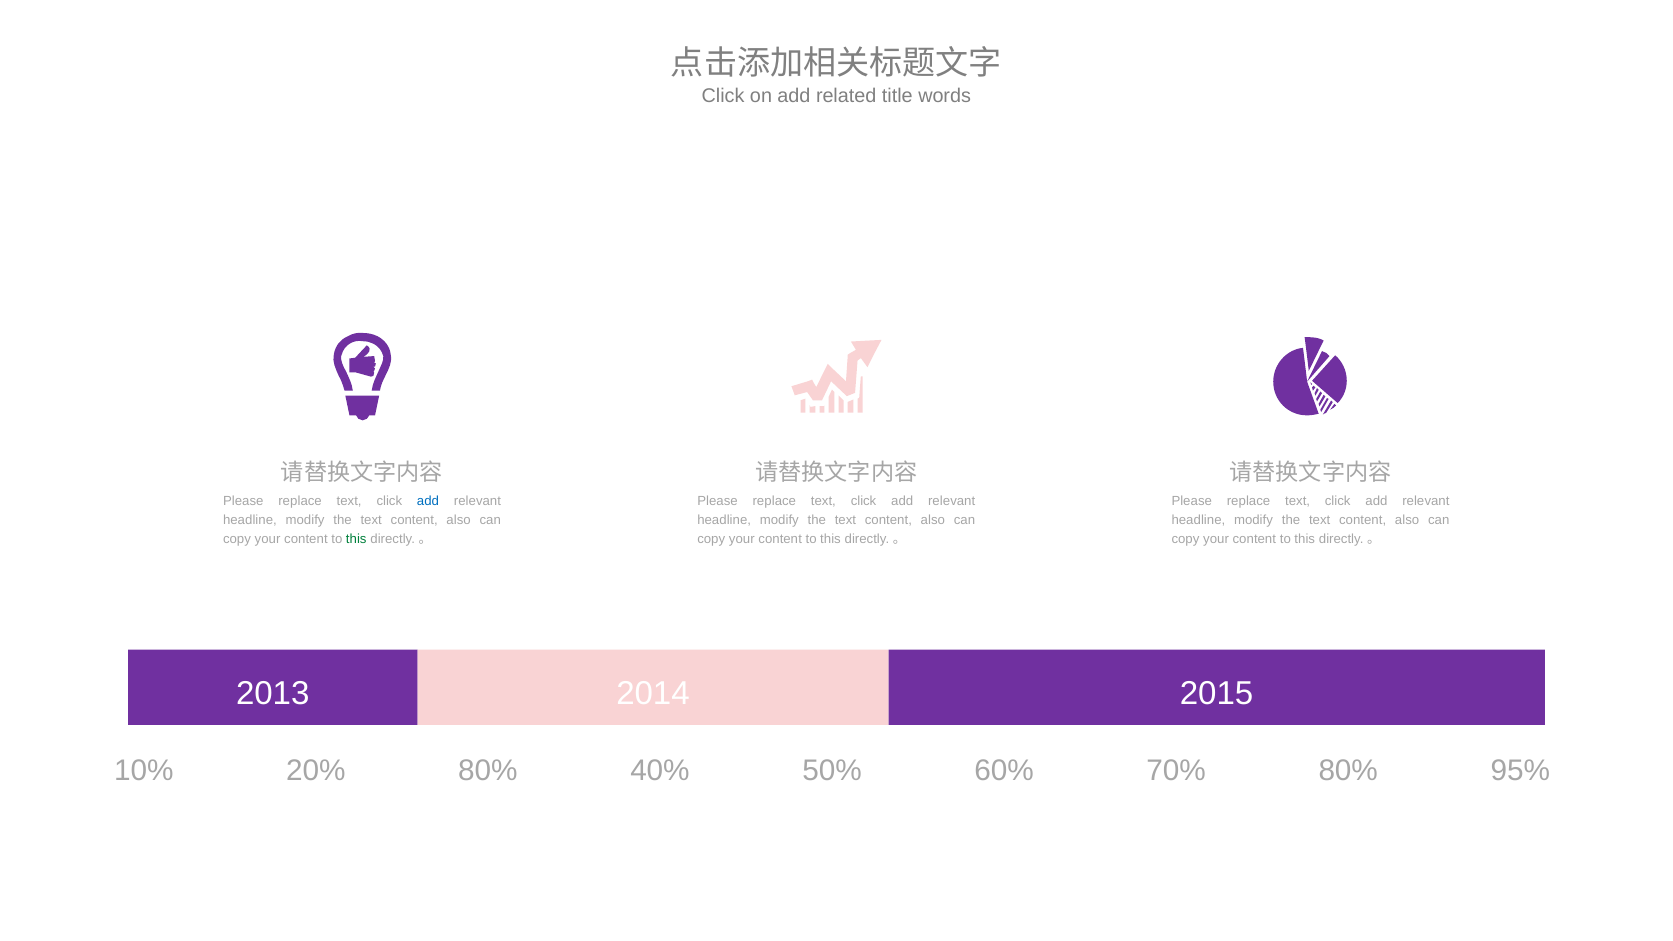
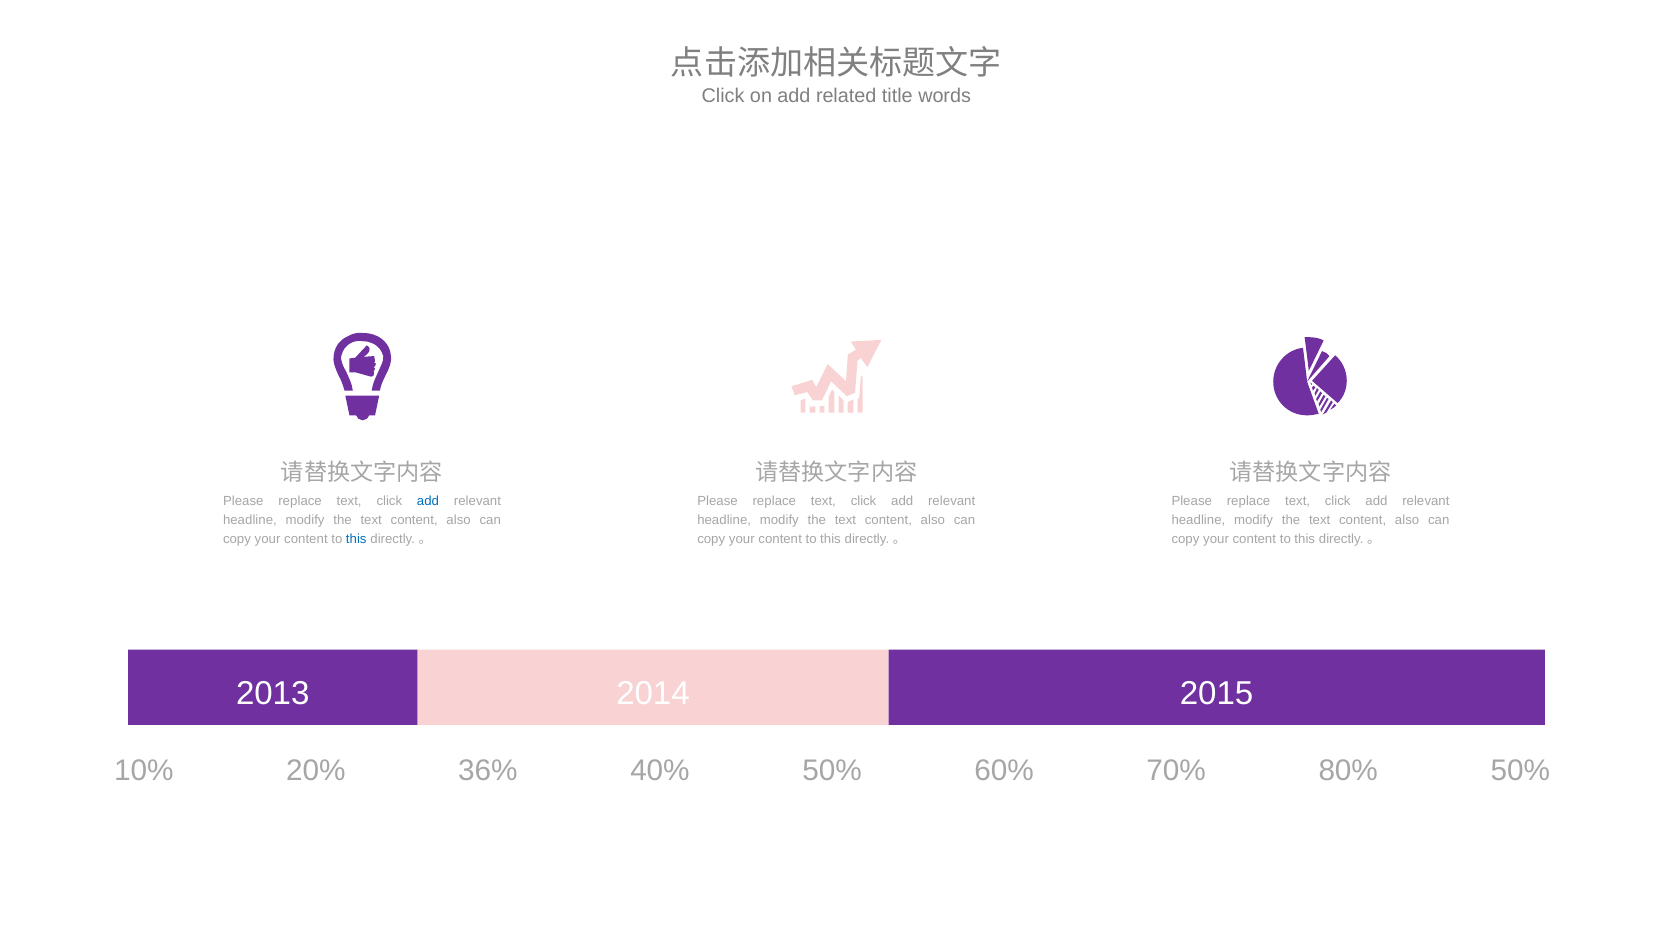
this colour: green -> blue (356, 539)
20% 80%: 80% -> 36% (488, 771)
80% 95%: 95% -> 50% (1520, 770)
